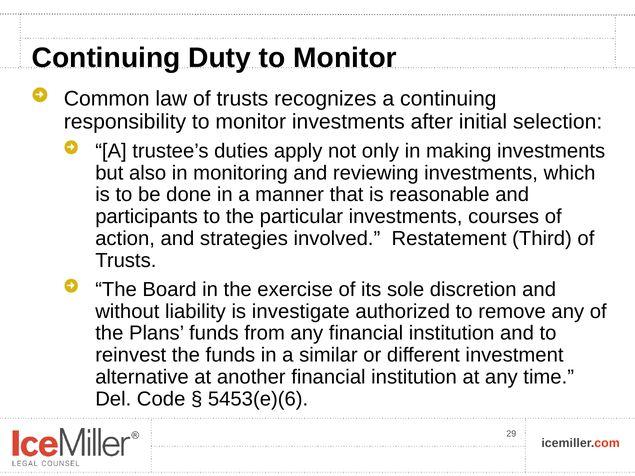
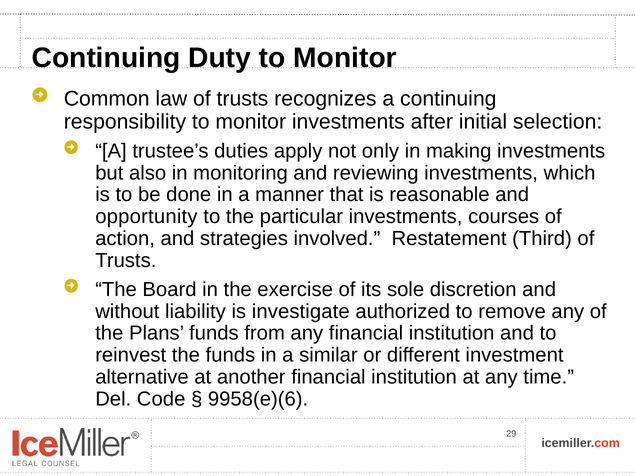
participants: participants -> opportunity (146, 217)
5453(e)(6: 5453(e)(6 -> 9958(e)(6 (258, 399)
